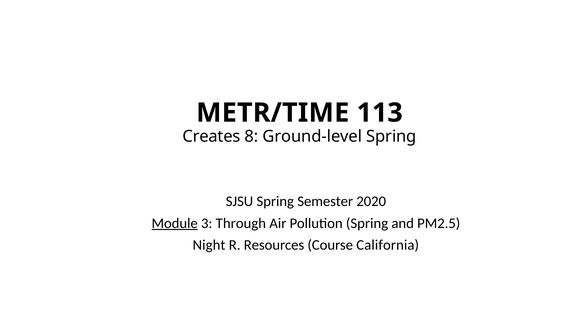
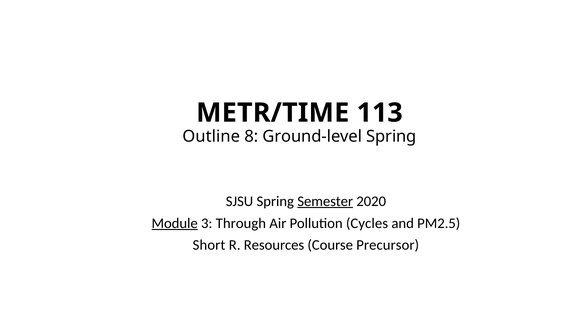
Creates: Creates -> Outline (211, 136)
Semester underline: none -> present (325, 202)
Pollution Spring: Spring -> Cycles (367, 224)
Night: Night -> Short (209, 246)
California: California -> Precursor (388, 246)
